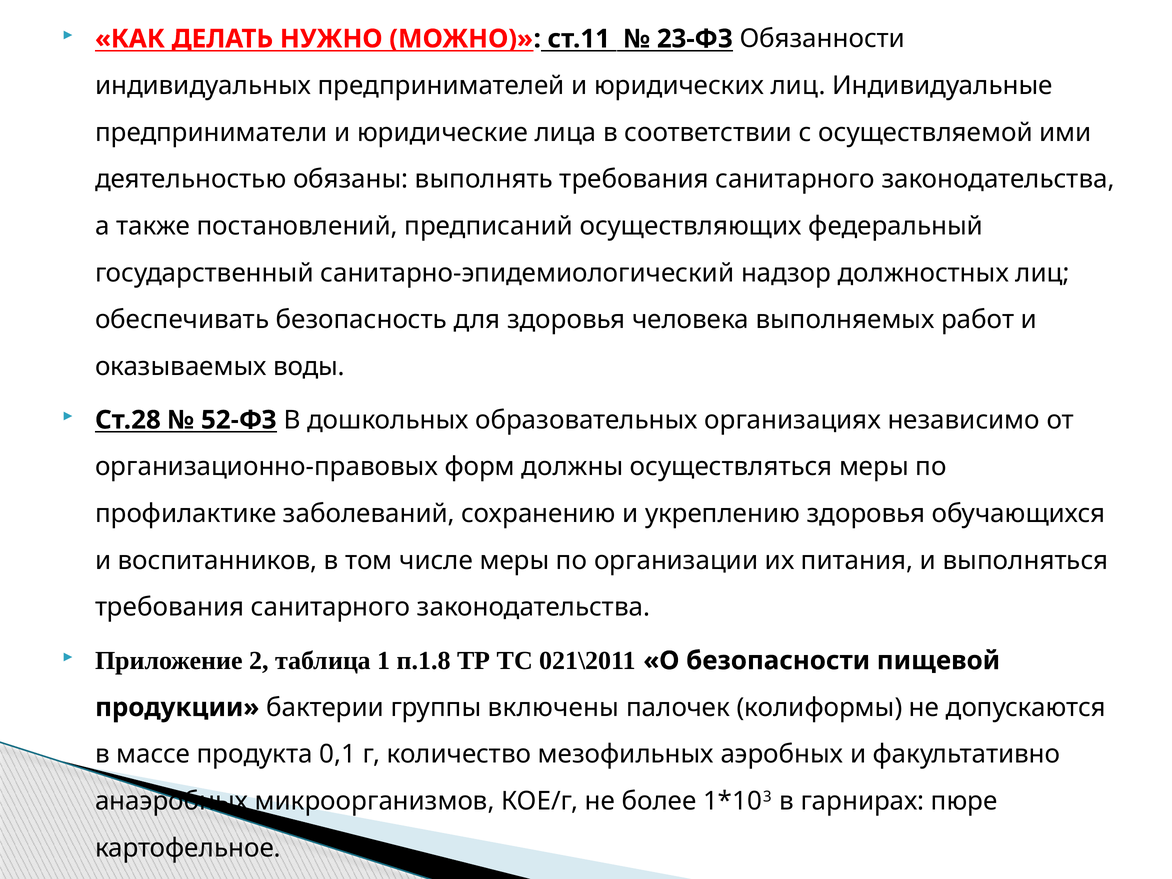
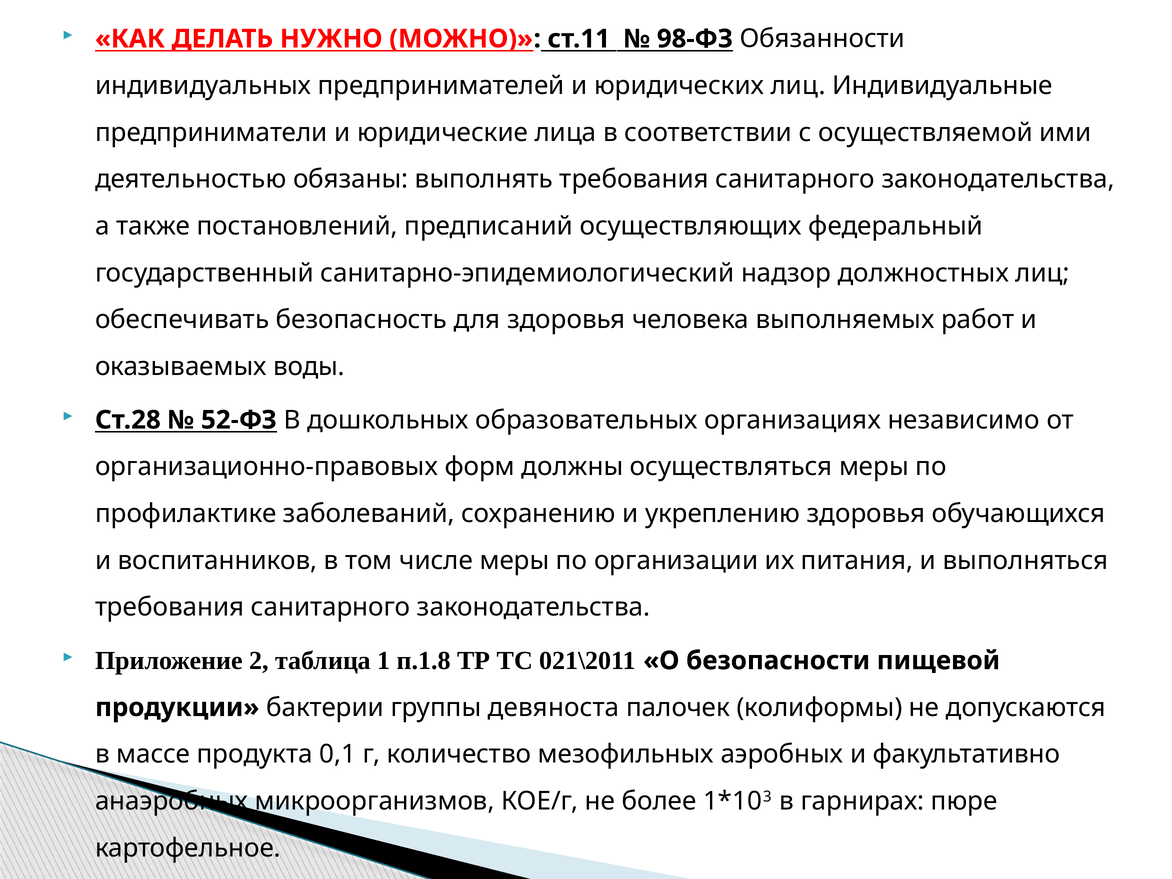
23-ФЗ: 23-ФЗ -> 98-ФЗ (695, 39)
включены: включены -> девяноста (554, 707)
